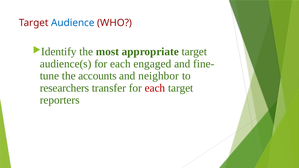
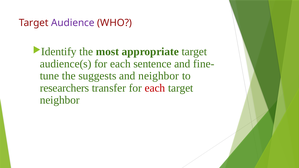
Audience colour: blue -> purple (73, 23)
engaged: engaged -> sentence (152, 64)
accounts: accounts -> suggests (97, 76)
reporters: reporters -> neighbor (60, 100)
